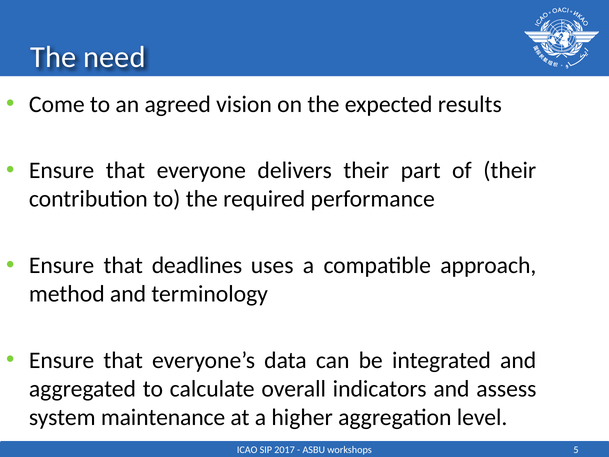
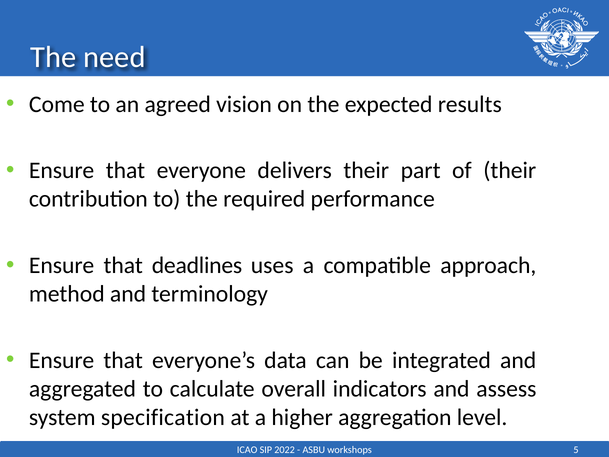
maintenance: maintenance -> specification (163, 417)
2017: 2017 -> 2022 (285, 450)
